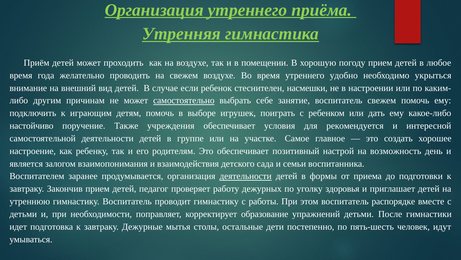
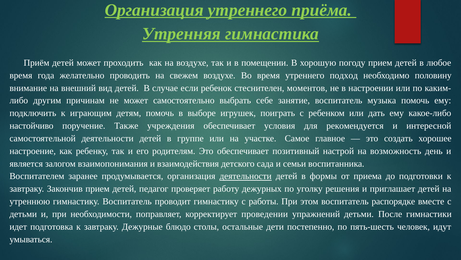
удобно: удобно -> подход (344, 75)
укрыться: укрыться -> половину (433, 75)
насмешки: насмешки -> моментов (307, 88)
самостоятельно underline: present -> none (184, 100)
воспитатель свежем: свежем -> музыка (382, 100)
здоровья: здоровья -> решения (342, 188)
образование: образование -> проведении (265, 214)
мытья: мытья -> блюдо (178, 226)
